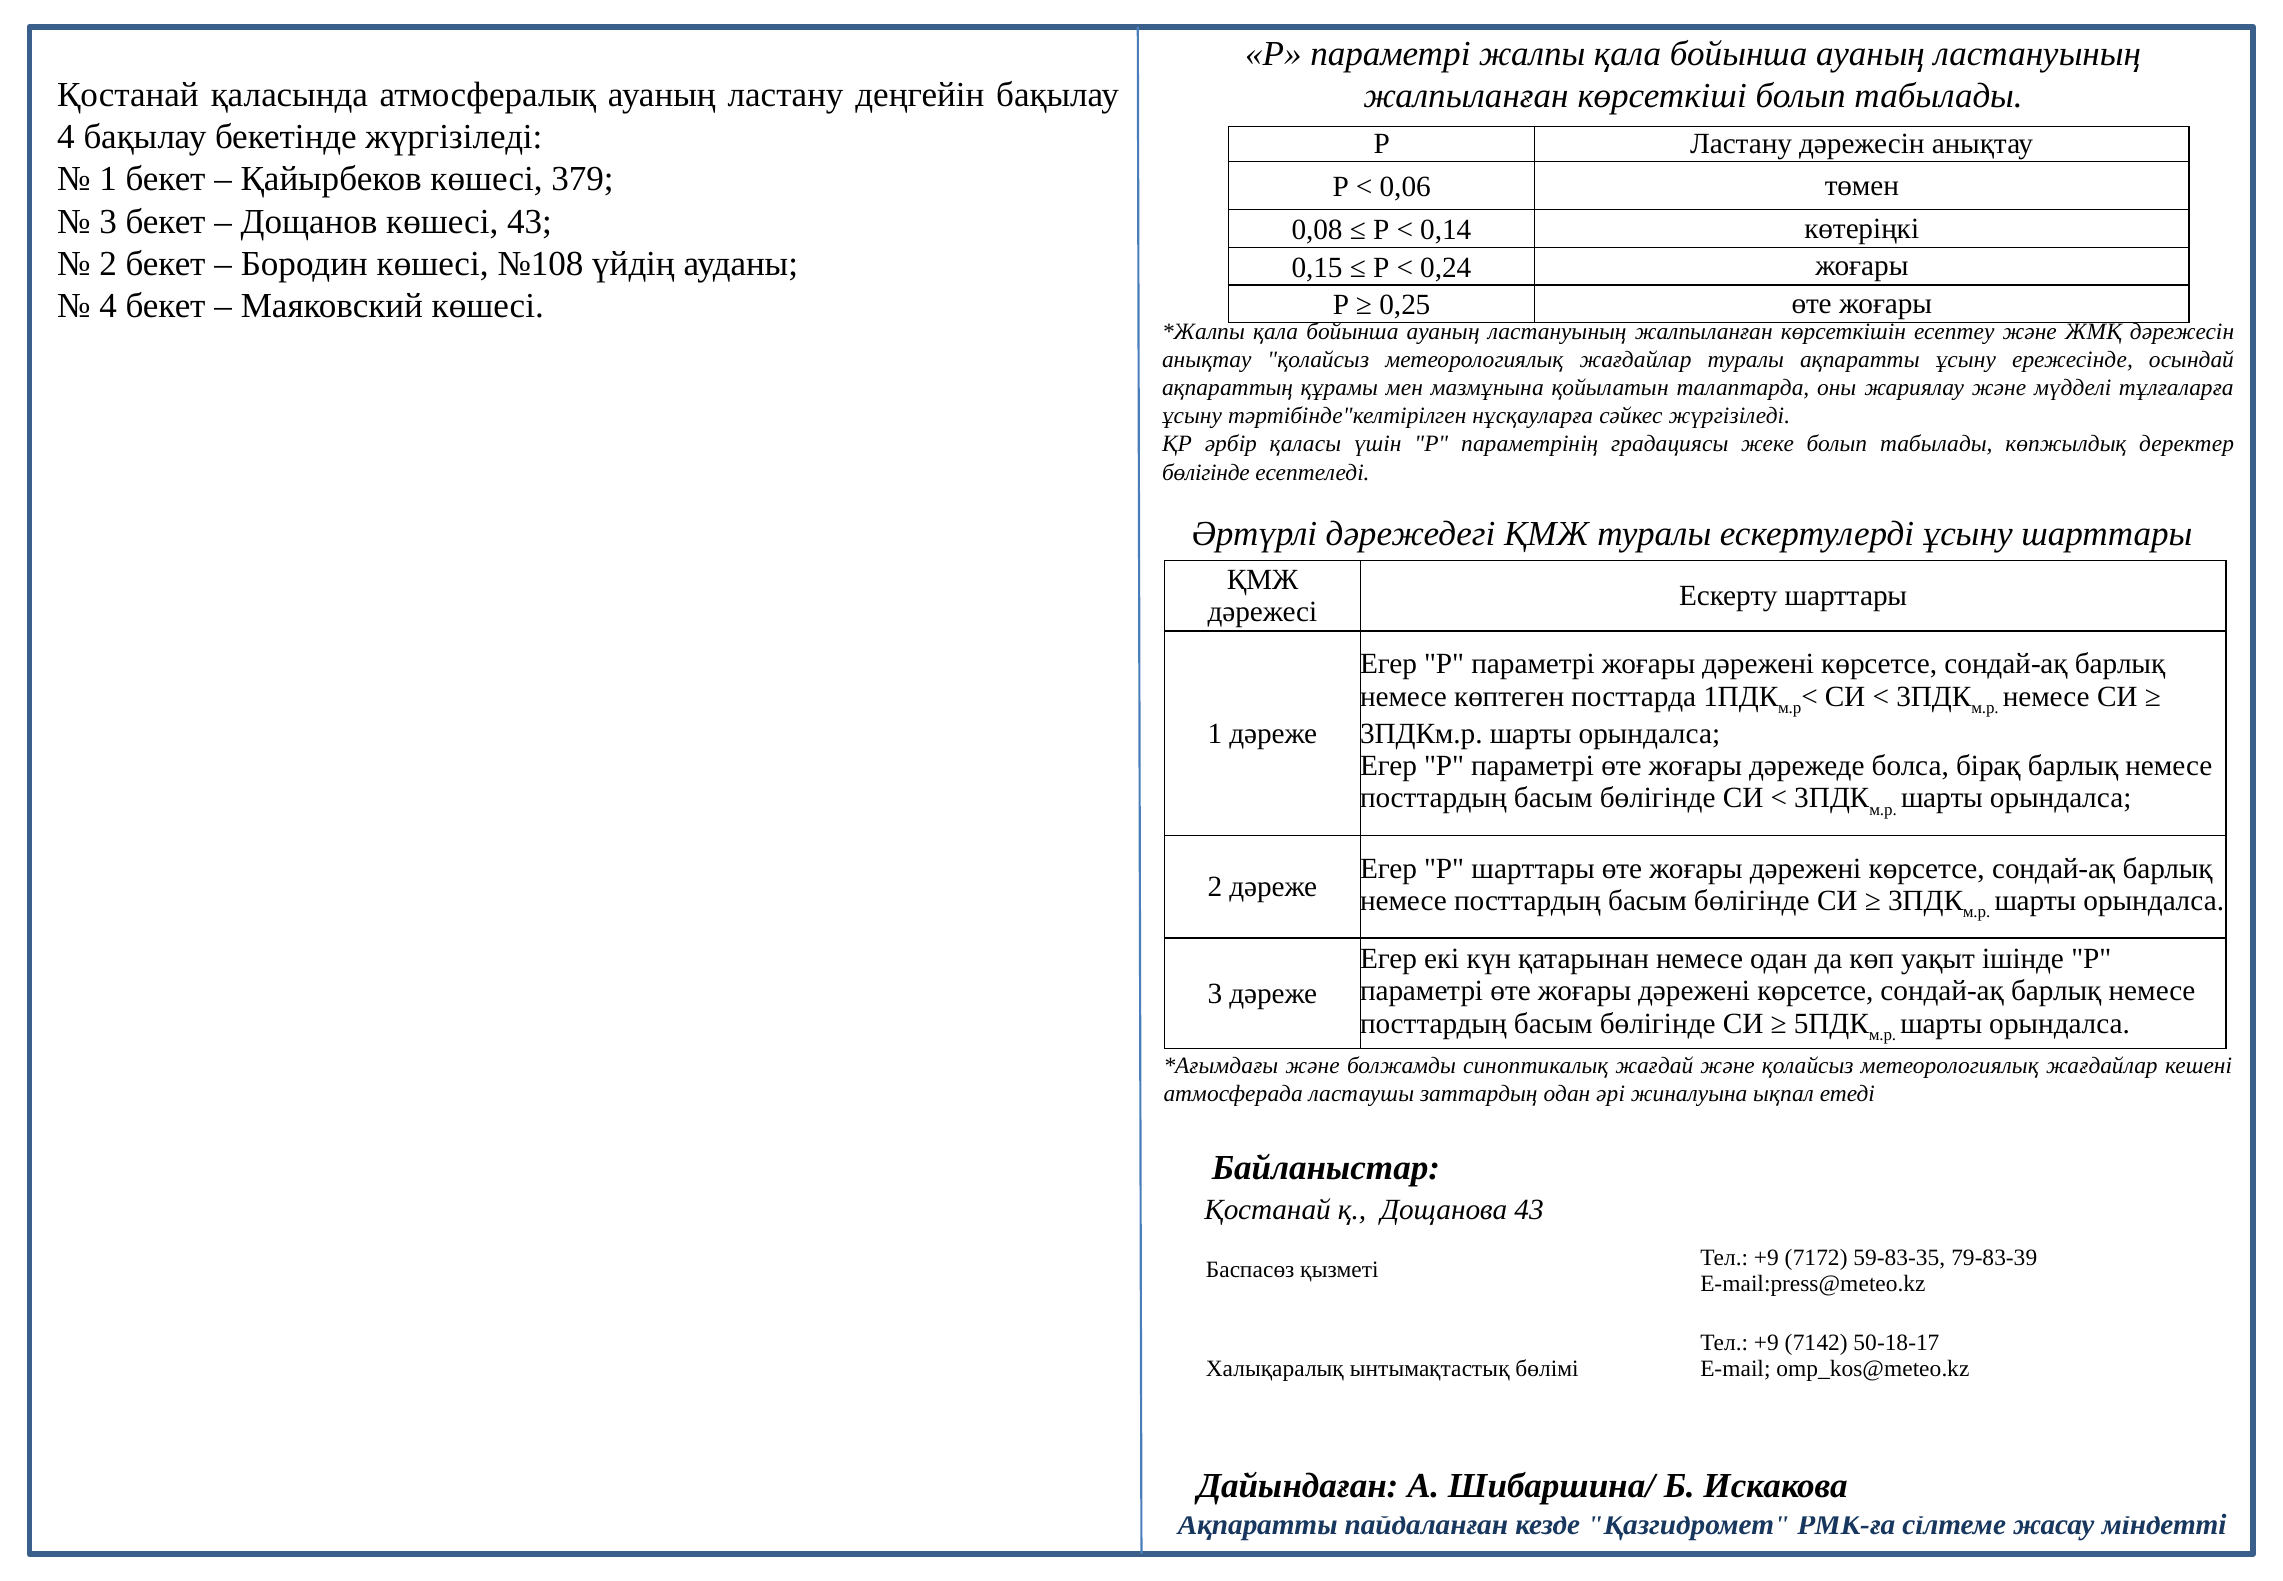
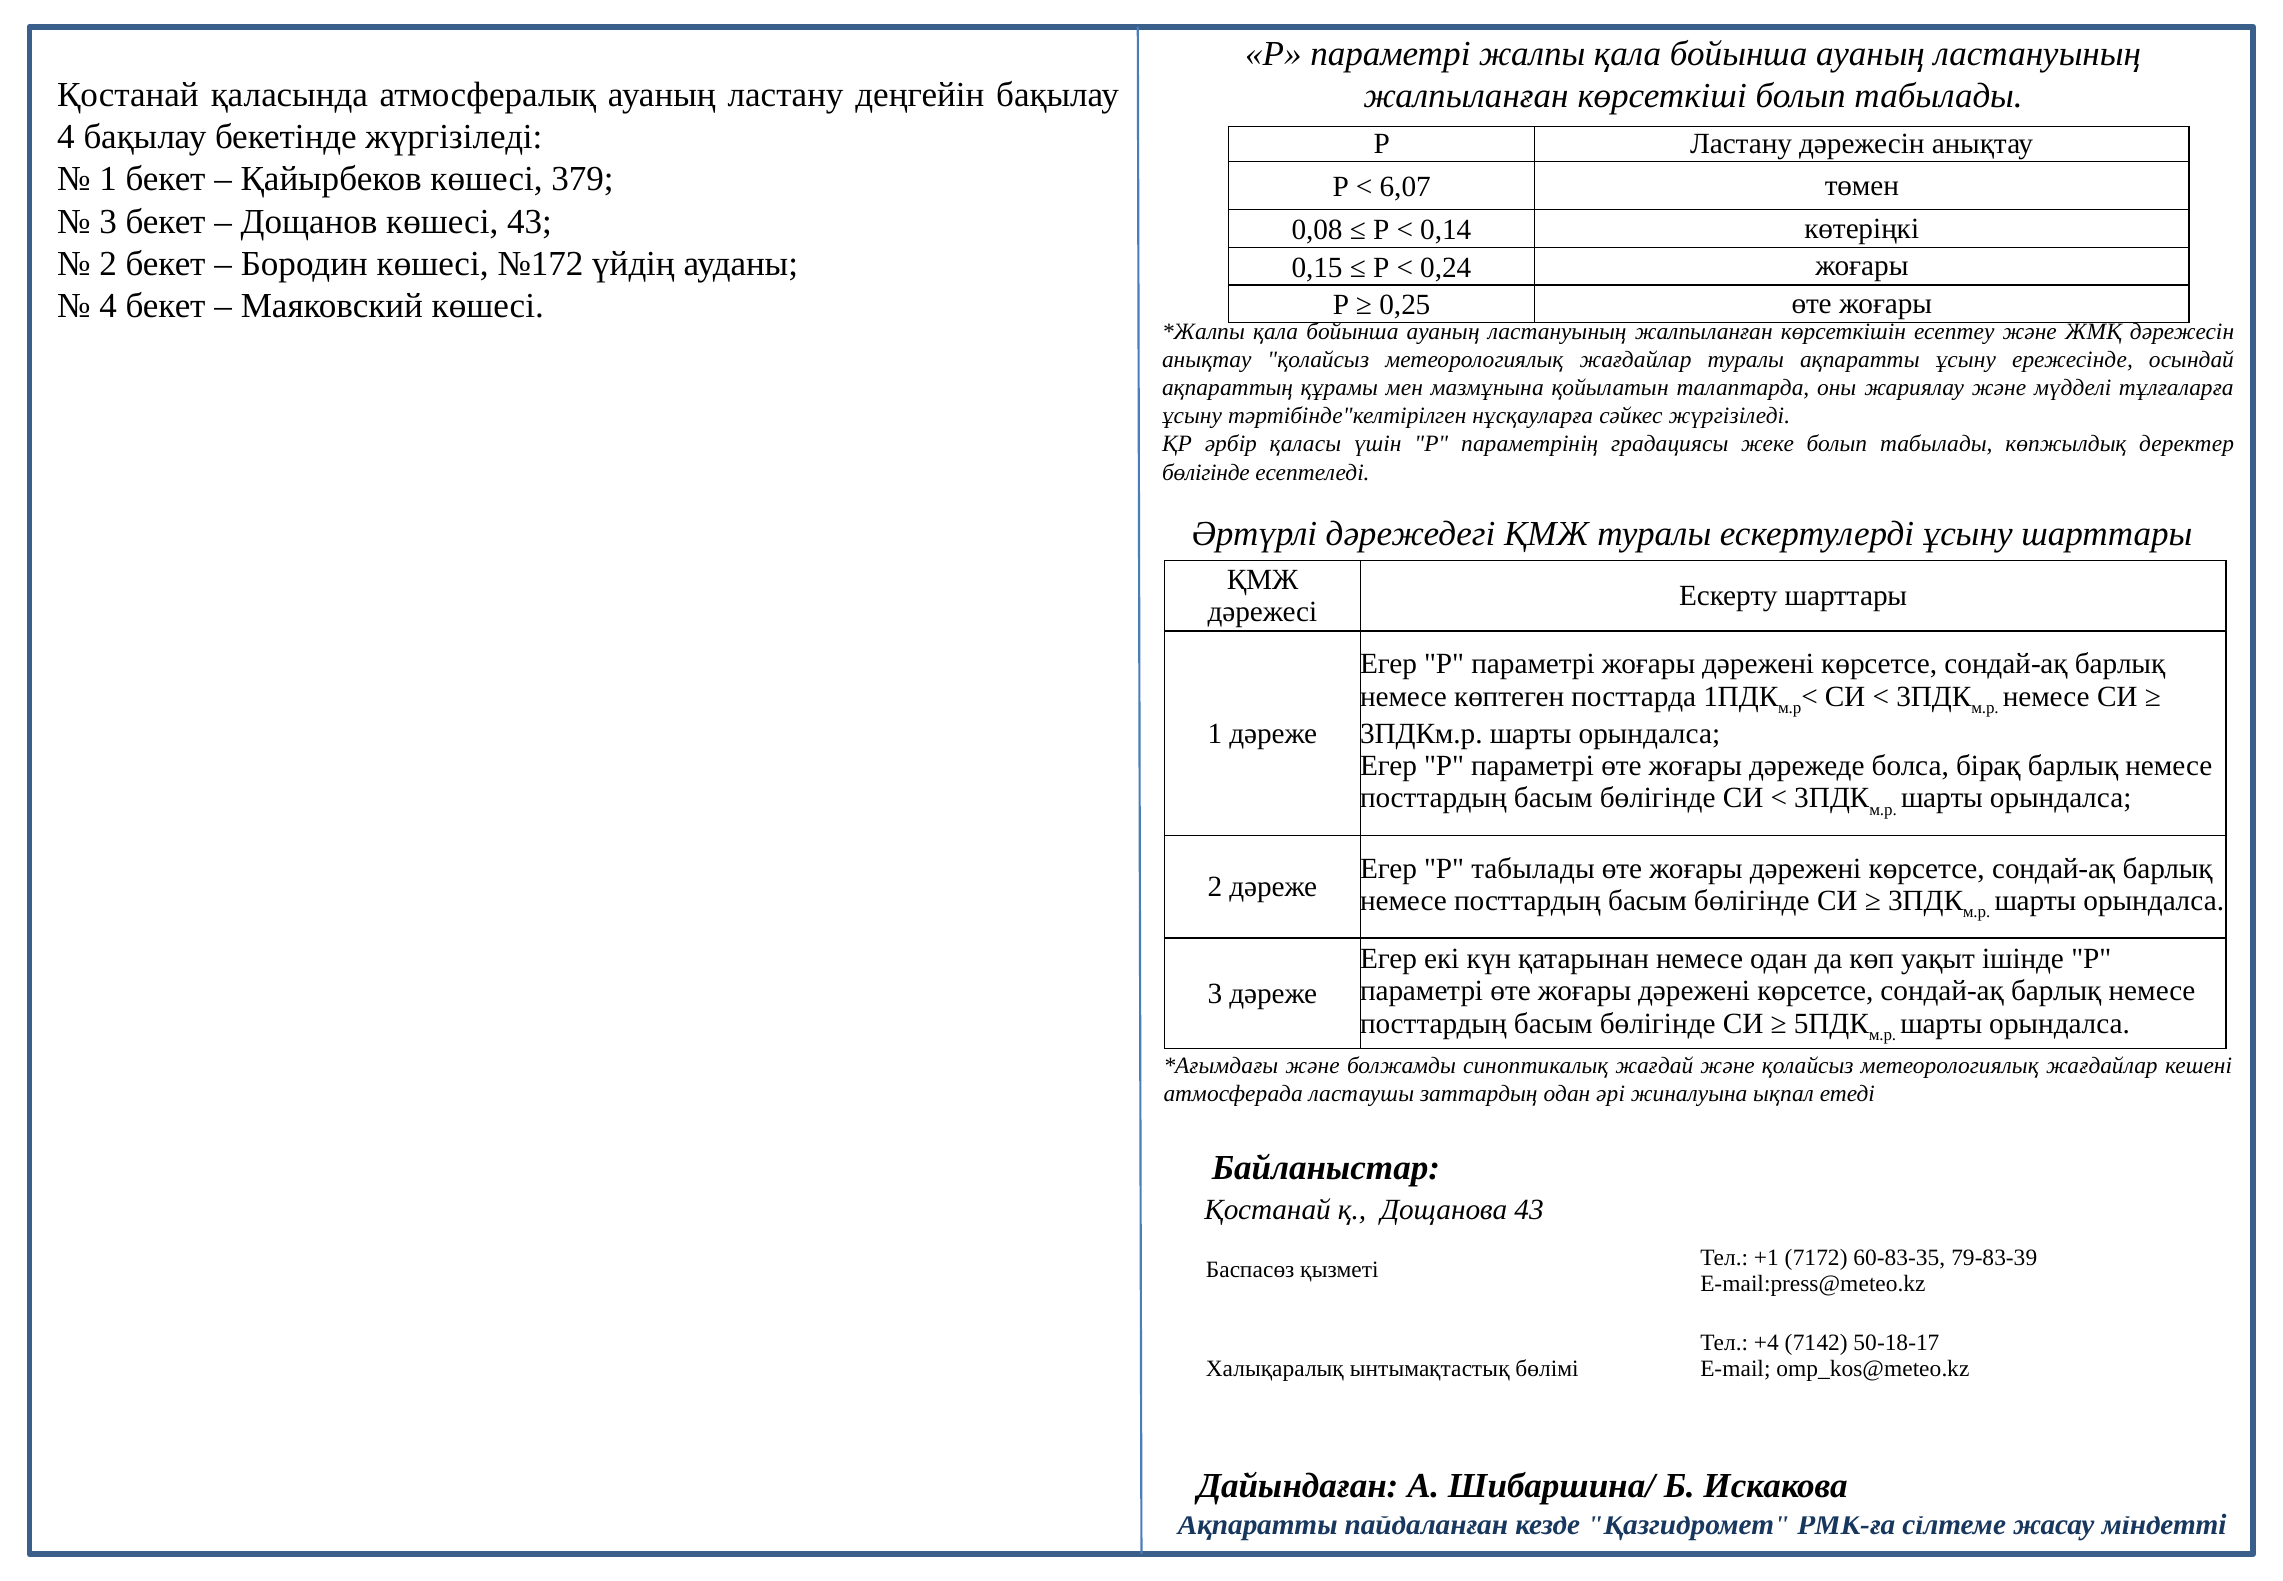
0,06: 0,06 -> 6,07 (1405, 187)
№108: №108 -> №172 (541, 264)
Р шарттары: шарттары -> табылады (1533, 868)
+9: +9 -> +1 (1766, 1257)
59-83-35: 59-83-35 -> 60-83-35 (1899, 1257)
+9: +9 -> +4 (1766, 1342)
